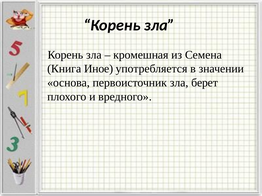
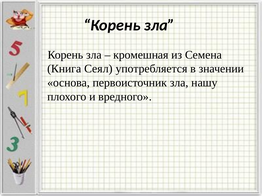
Иное: Иное -> Сеял (98, 69)
берет: берет -> нашу (204, 83)
